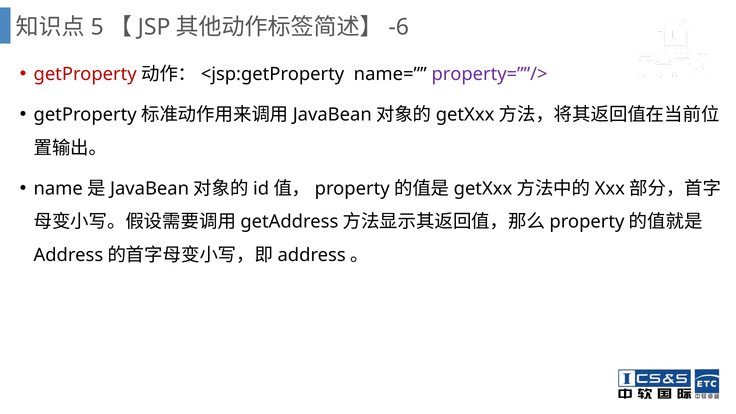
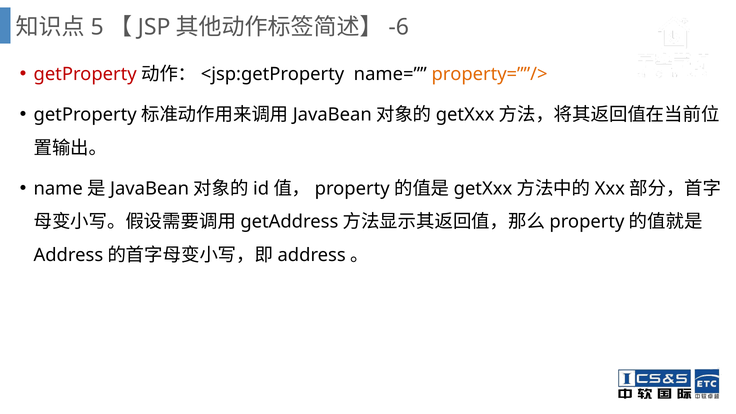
property=””/> colour: purple -> orange (490, 74)
